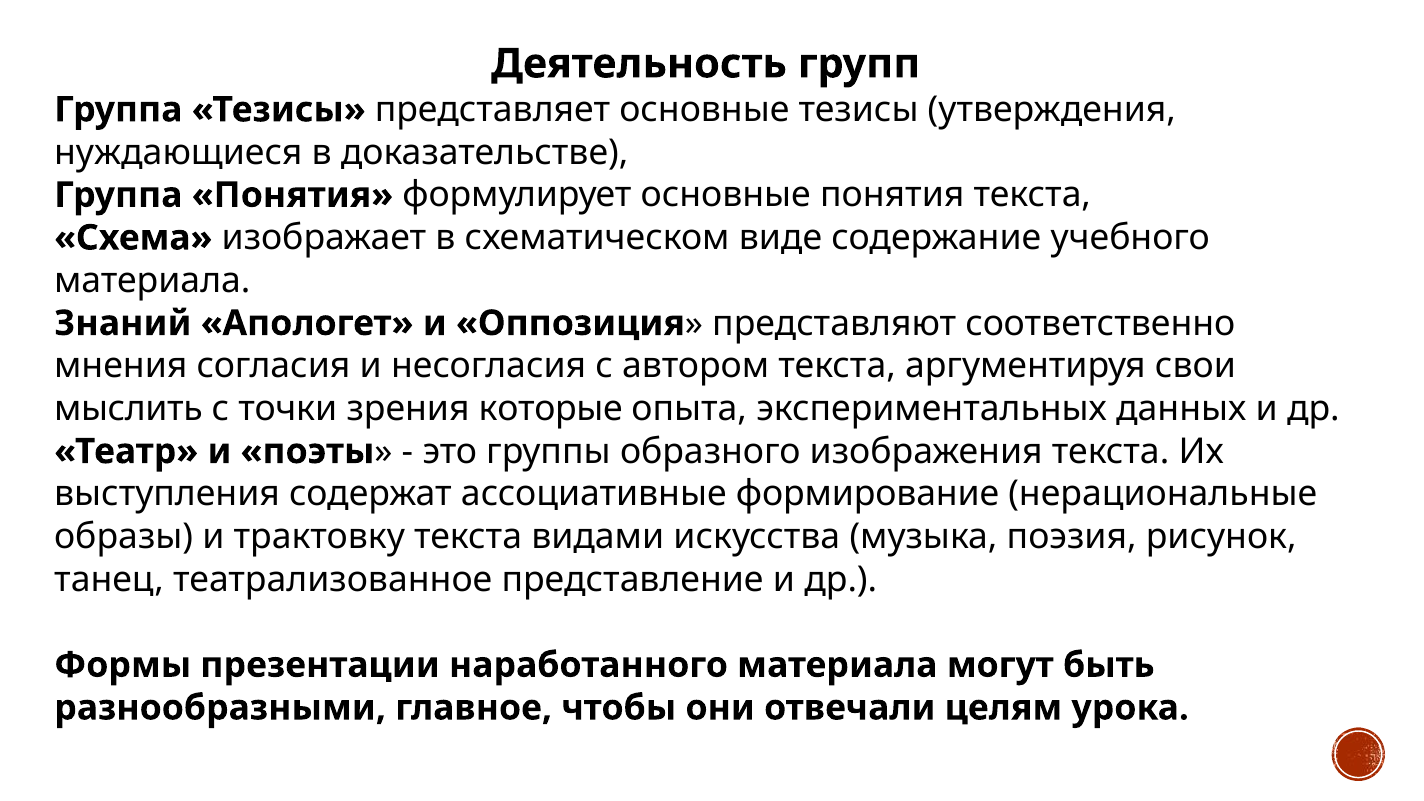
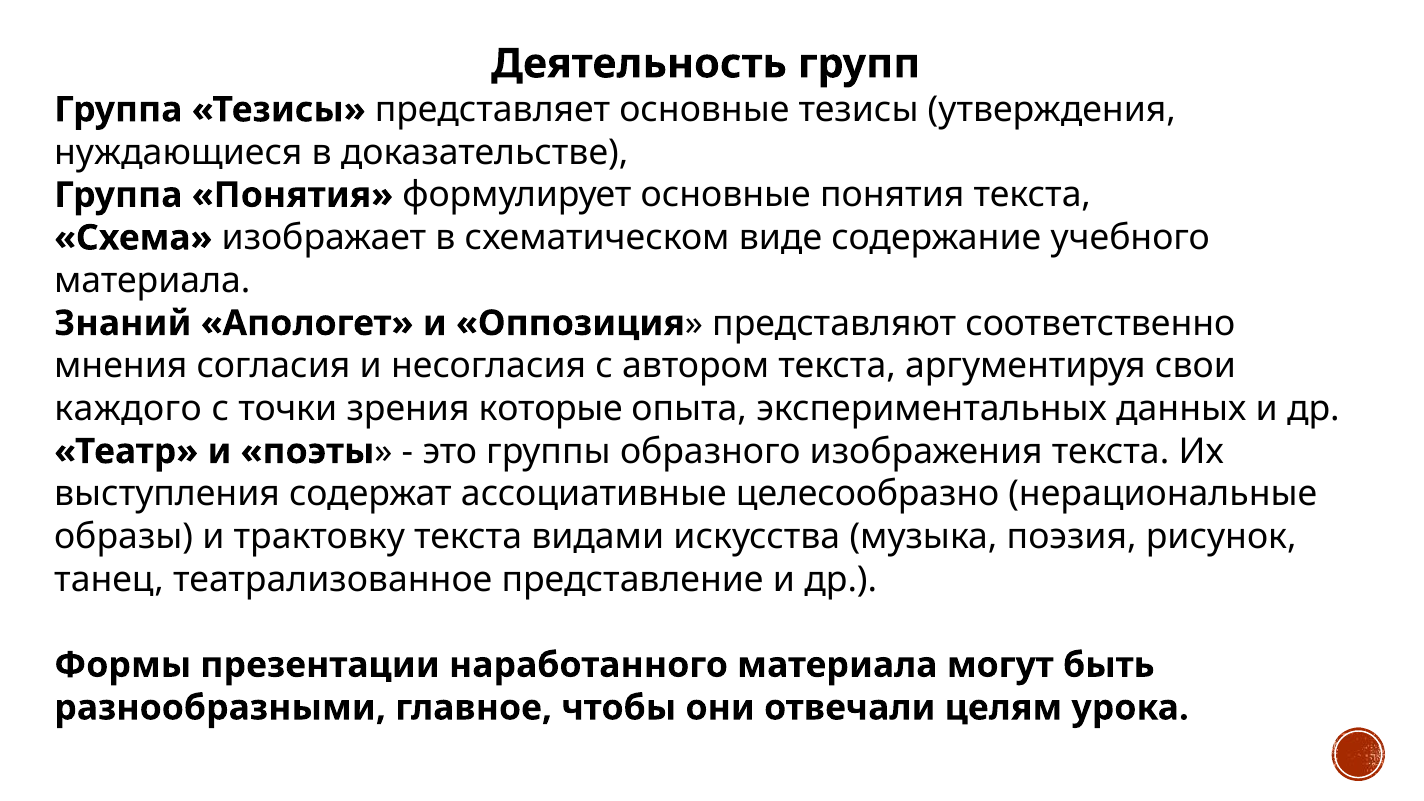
мыслить: мыслить -> каждого (128, 409)
формирование: формирование -> целесообразно (868, 494)
